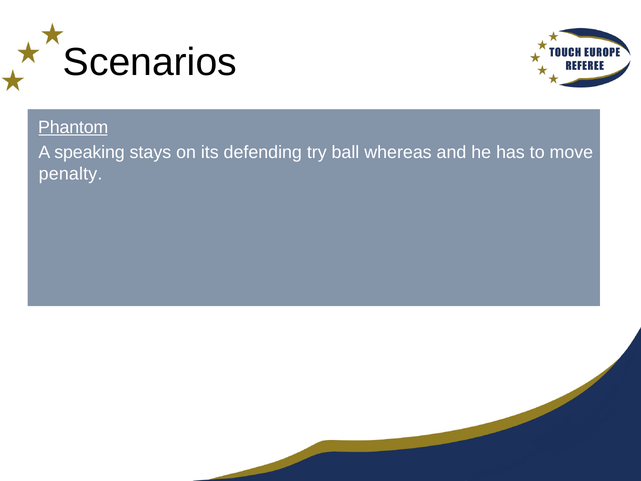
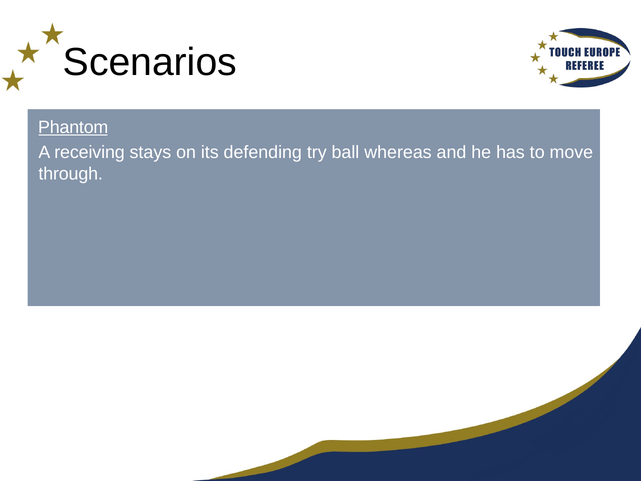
speaking: speaking -> receiving (90, 152)
penalty: penalty -> through (71, 174)
